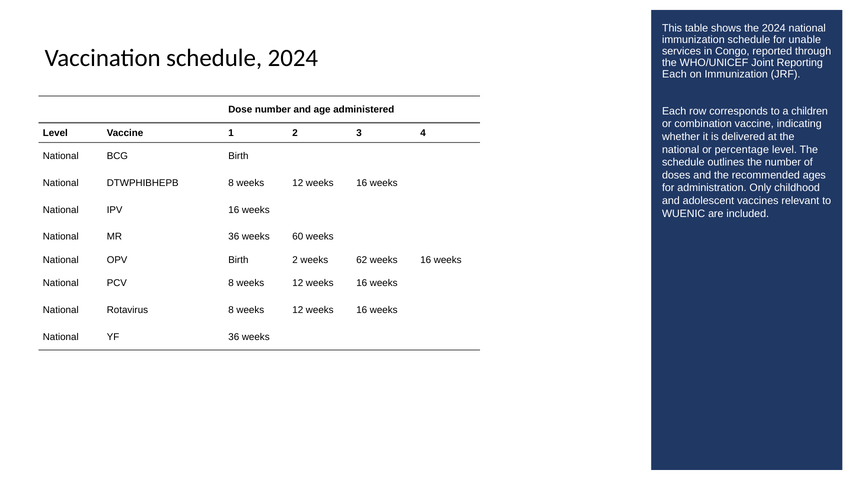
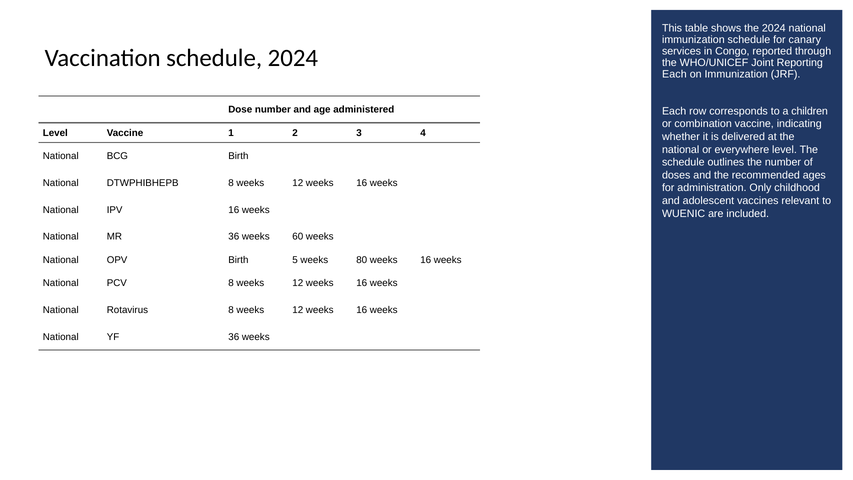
unable: unable -> canary (805, 40)
percentage: percentage -> everywhere (742, 150)
Birth 2: 2 -> 5 (295, 260)
62: 62 -> 80 (362, 260)
